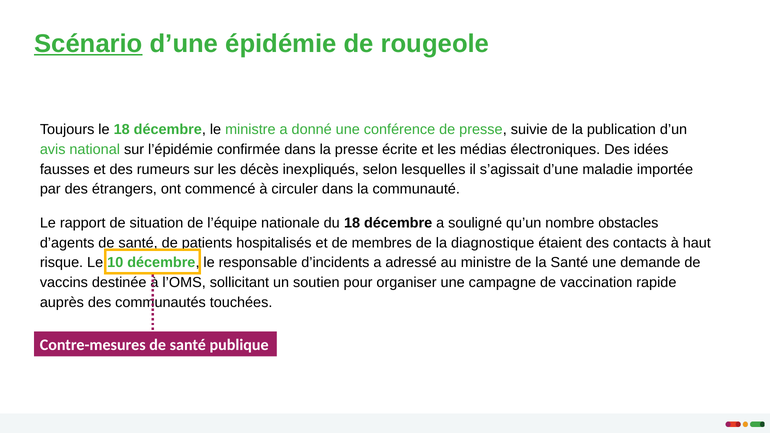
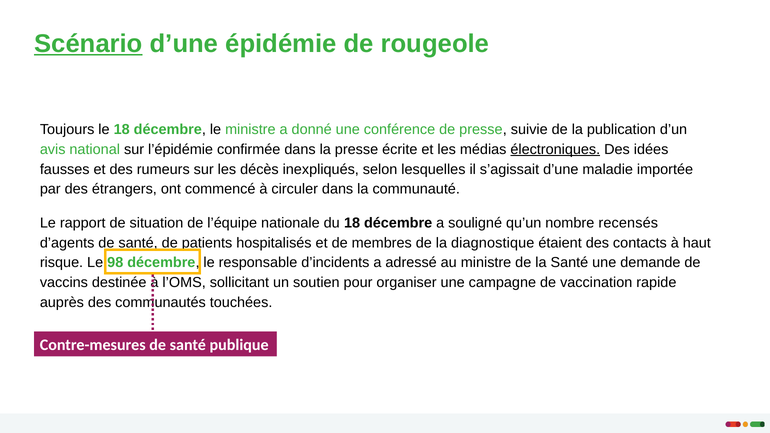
électroniques underline: none -> present (555, 149)
obstacles: obstacles -> recensés (628, 223)
10: 10 -> 98 (115, 263)
